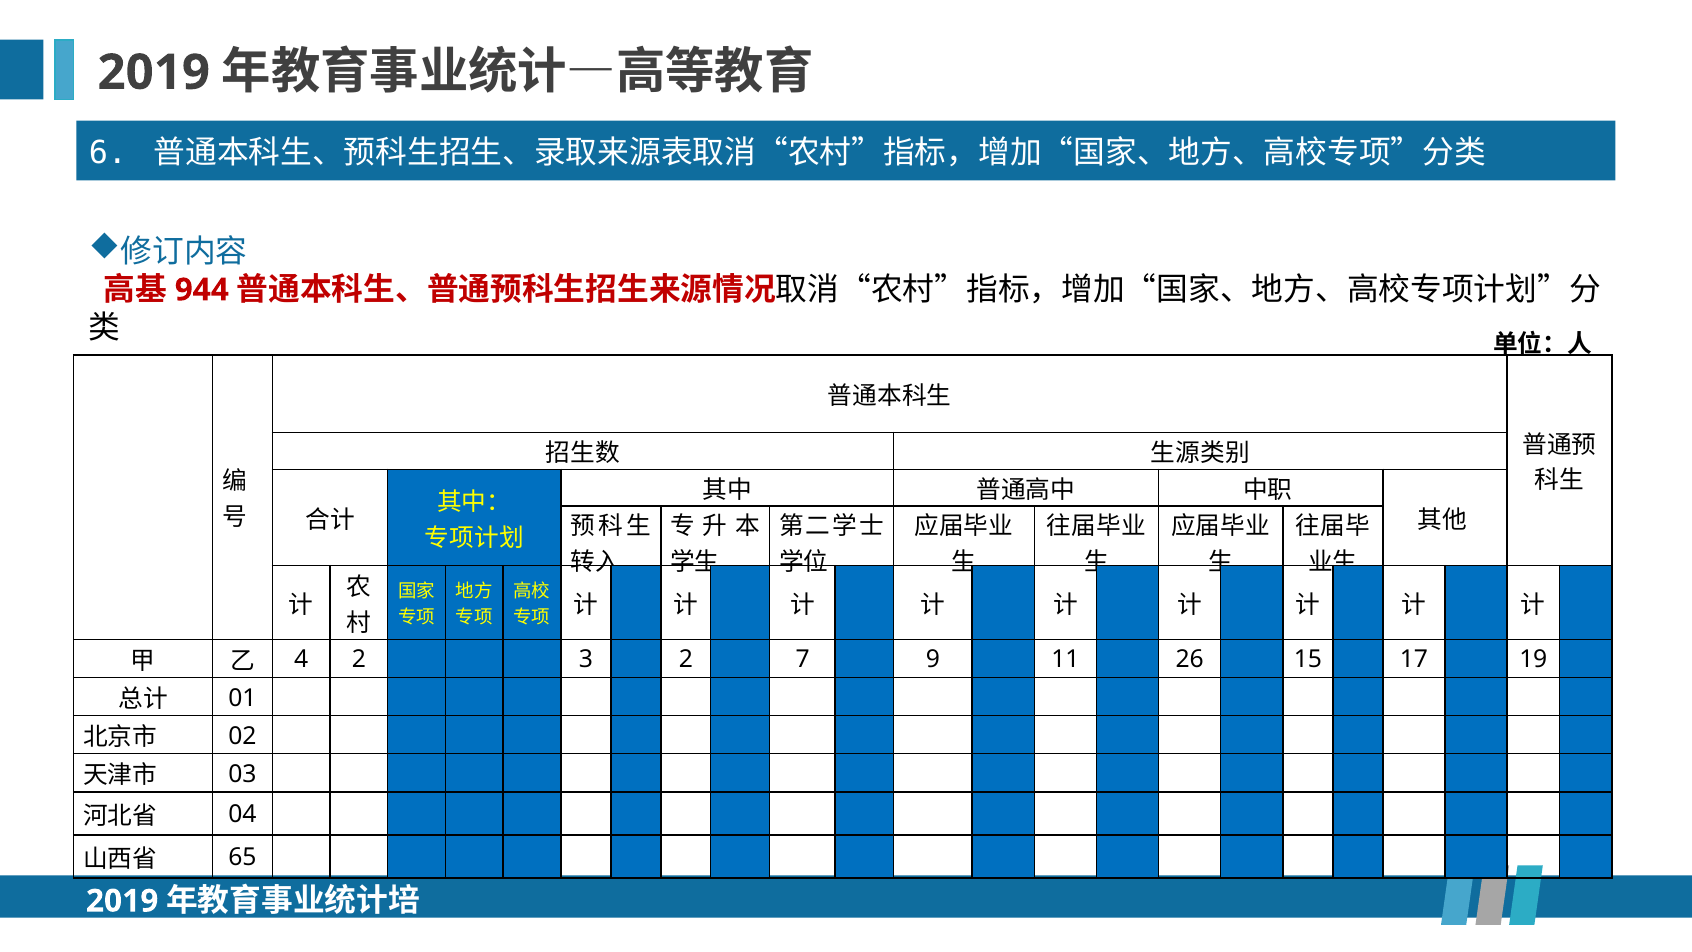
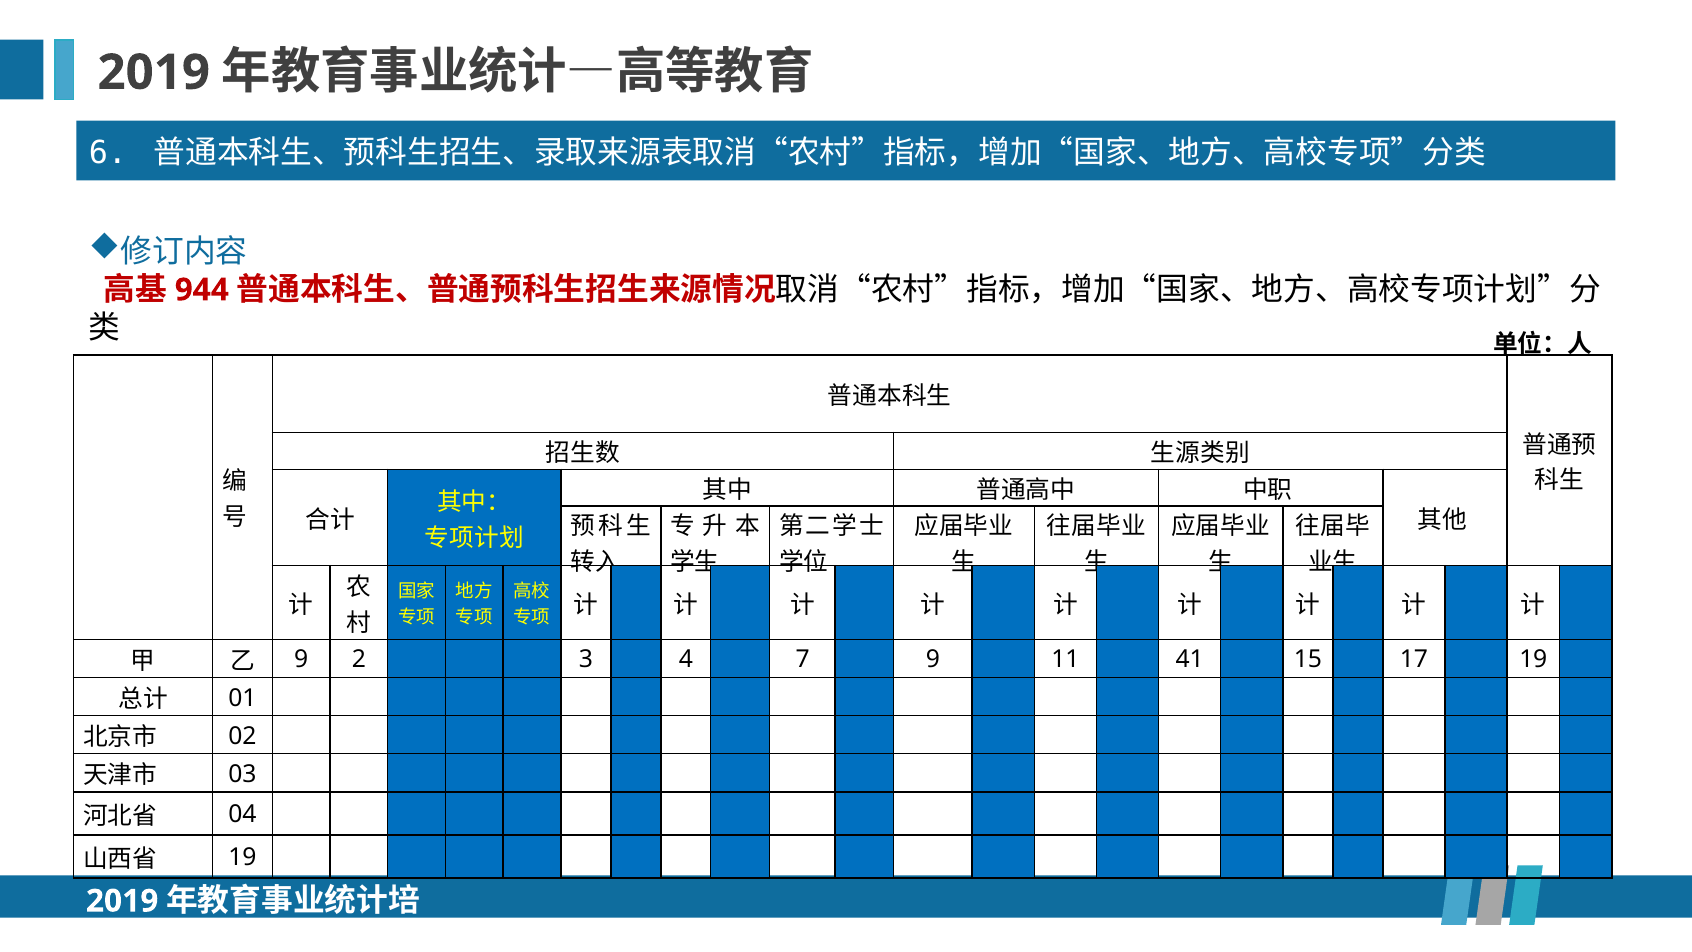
4: 4 -> 9 (301, 660)
3 2: 2 -> 4 (686, 660)
26: 26 -> 41 (1190, 660)
65: 65 -> 19 (242, 858)
